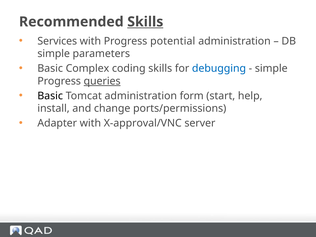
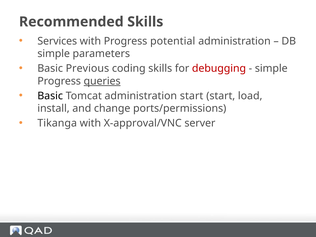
Skills underline: present -> none (145, 22)
Complex: Complex -> Previous (87, 68)
debugging colour: blue -> red (219, 68)
administration form: form -> start (192, 96)
help: help -> load (250, 96)
Adapter: Adapter -> Tikanga (57, 123)
